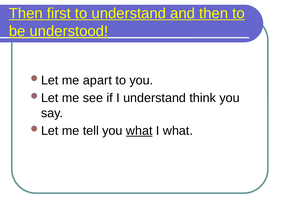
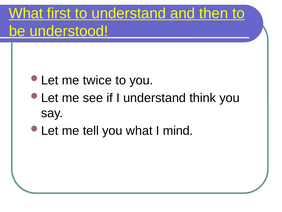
Then: Then -> What (26, 13)
apart: apart -> twice (97, 80)
what underline: present -> none (139, 130)
I what: what -> mind (178, 130)
